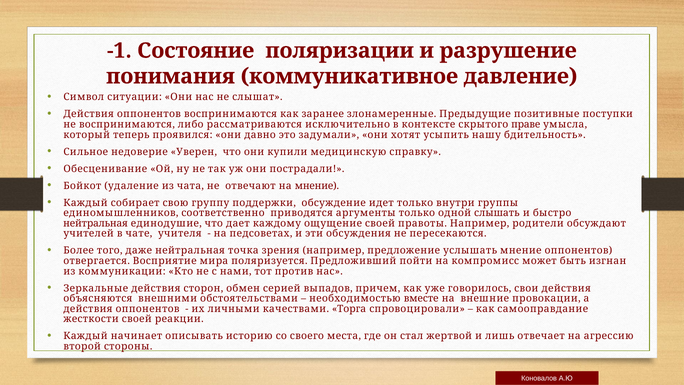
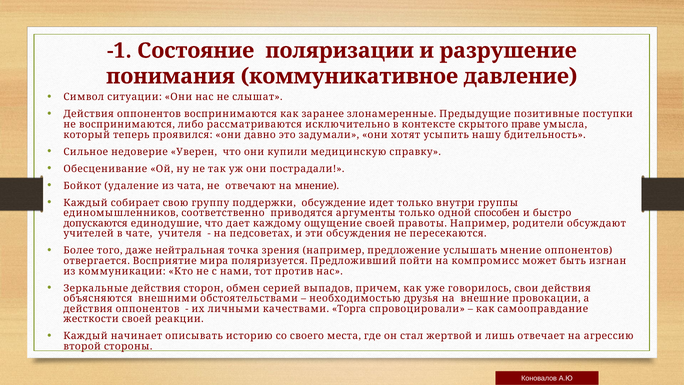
слышать: слышать -> способен (497, 213)
нейтральная: нейтральная -> допускаются (96, 223)
вместе: вместе -> друзья (421, 298)
